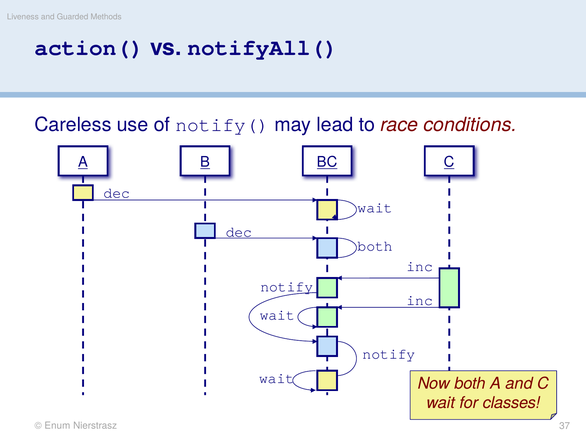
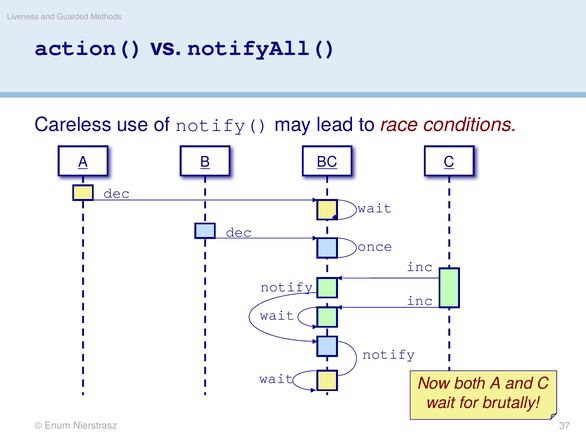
both: both -> once (375, 246)
classes: classes -> brutally (511, 403)
